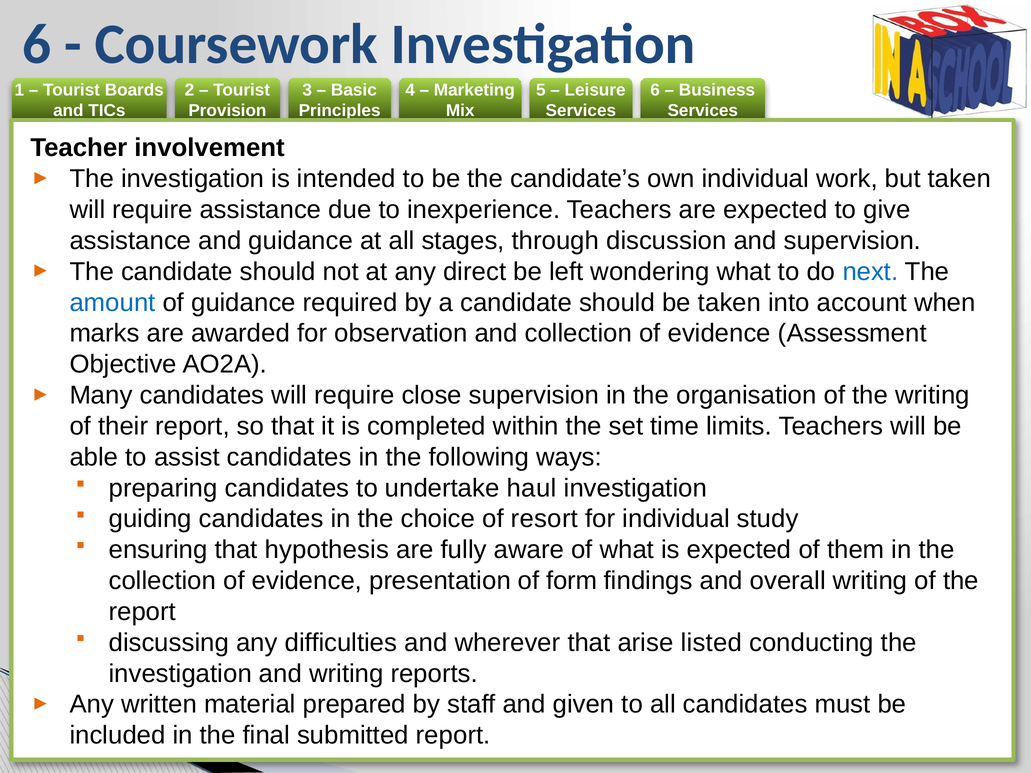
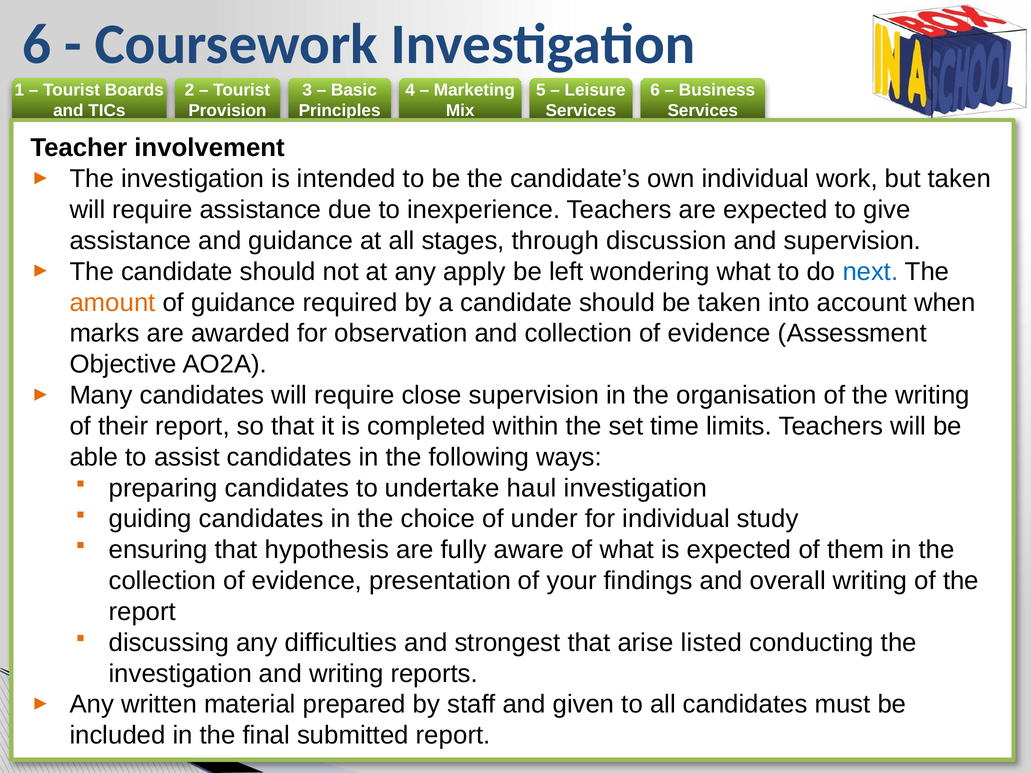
direct: direct -> apply (475, 272)
amount colour: blue -> orange (113, 303)
resort: resort -> under (544, 519)
form: form -> your (572, 581)
wherever: wherever -> strongest (507, 643)
